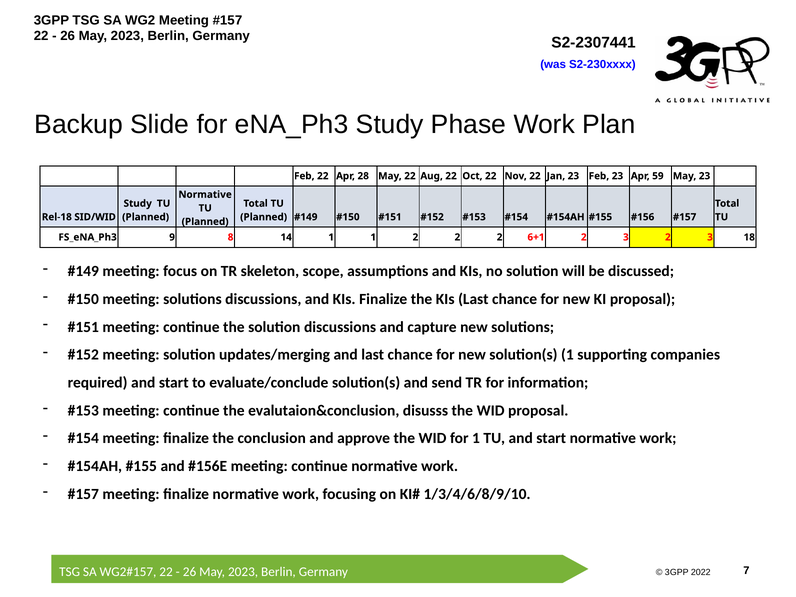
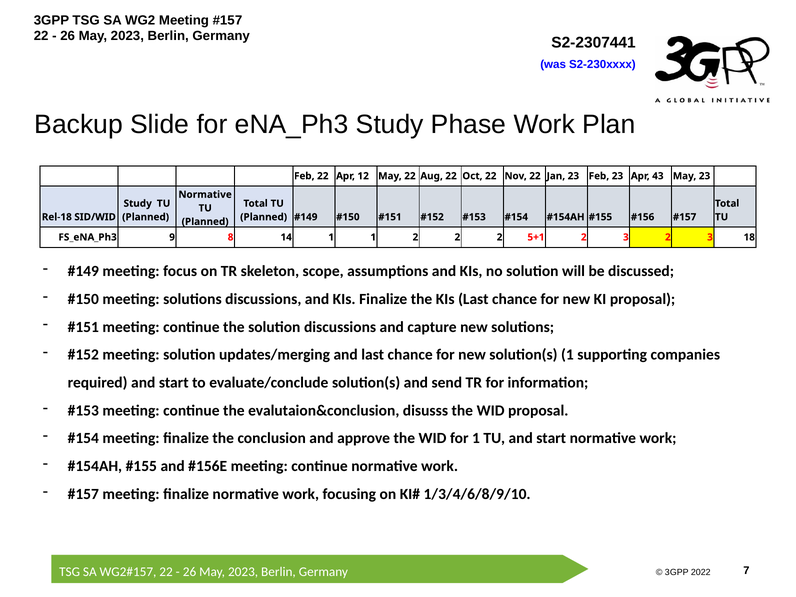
28: 28 -> 12 (363, 176)
59: 59 -> 43 (658, 176)
6+1: 6+1 -> 5+1 (536, 237)
